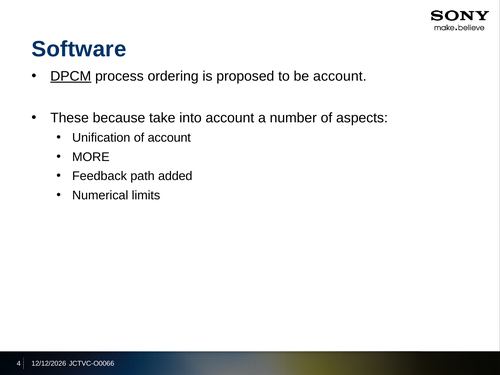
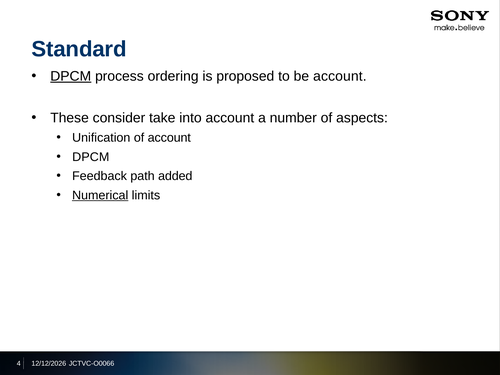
Software: Software -> Standard (79, 49)
because: because -> consider (119, 118)
MORE: MORE -> DPCM (91, 157)
Numerical underline: none -> present (100, 195)
